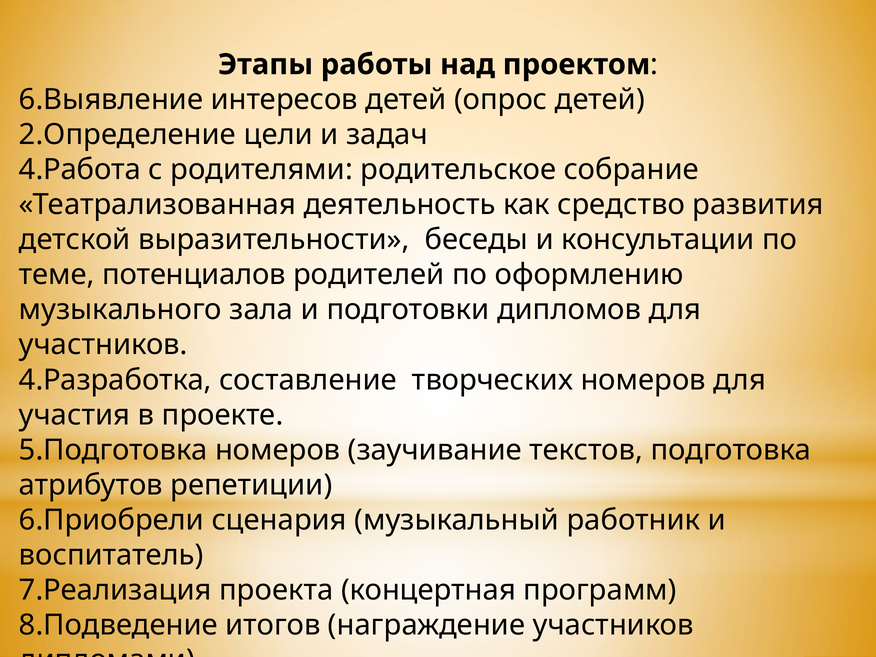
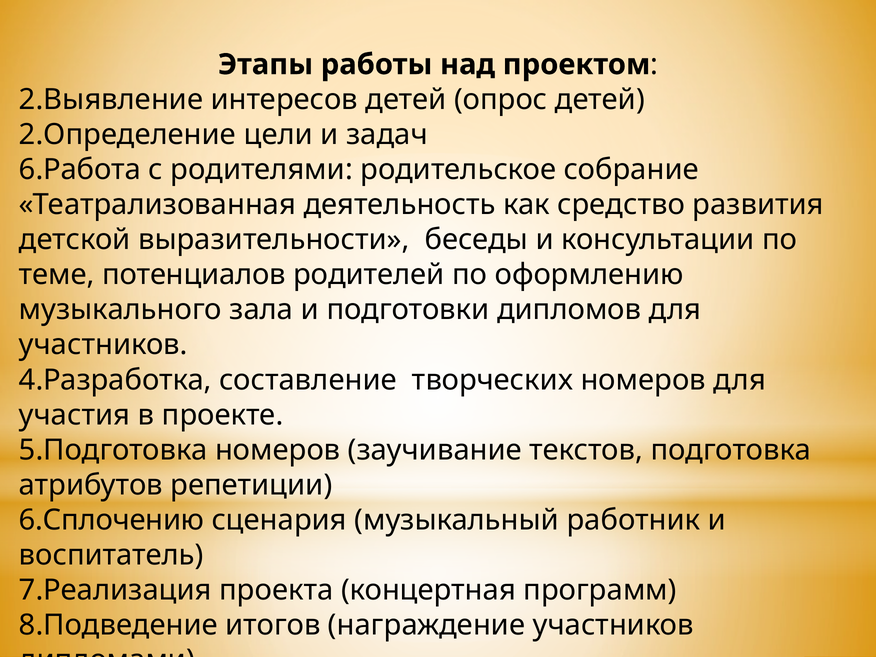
6.Выявление: 6.Выявление -> 2.Выявление (111, 100)
4.Работа: 4.Работа -> 6.Работа (80, 170)
6.Приобрели: 6.Приобрели -> 6.Сплочению (112, 520)
